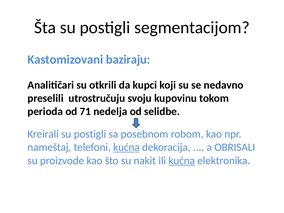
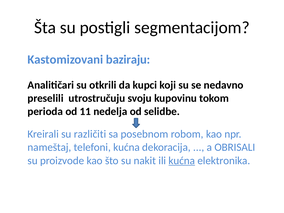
71: 71 -> 11 (85, 111)
Kreirali su postigli: postigli -> različiti (90, 134)
kućna underline: present -> none (126, 147)
